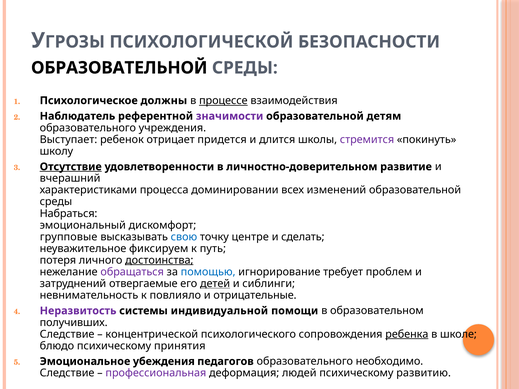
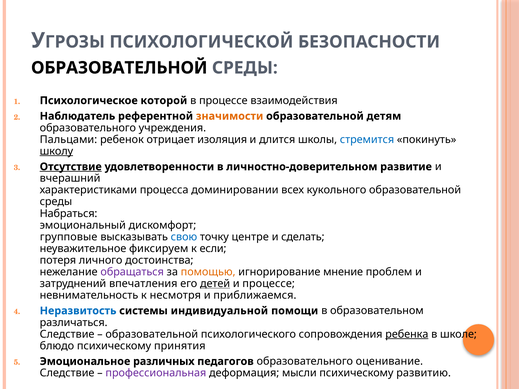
должны: должны -> которой (164, 101)
процессе underline: present -> none (223, 101)
значимости colour: purple -> orange (230, 116)
Выступает: Выступает -> Пальцами (68, 140)
придется: придется -> изоляция (222, 140)
стремится colour: purple -> blue (367, 140)
школу underline: none -> present (56, 151)
изменений: изменений -> кукольного (337, 190)
путь: путь -> если (213, 249)
достоинства underline: present -> none (159, 260)
помощью colour: blue -> orange (208, 272)
требует: требует -> мнение (343, 272)
отвергаемые: отвергаемые -> впечатления (143, 284)
и сиблинги: сиблинги -> процессе (269, 284)
повлияло: повлияло -> несмотря (175, 295)
отрицательные: отрицательные -> приближаемся (255, 295)
Неразвитость colour: purple -> blue (78, 311)
получивших: получивших -> различаться (74, 323)
концентрической: концентрической -> образовательной (152, 334)
убеждения: убеждения -> различных (164, 362)
необходимо: необходимо -> оценивание (389, 362)
людей: людей -> мысли (299, 373)
